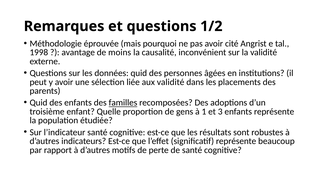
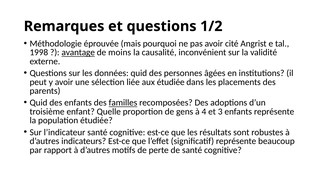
avantage underline: none -> present (78, 52)
aux validité: validité -> étudiée (171, 82)
1: 1 -> 4 (204, 111)
